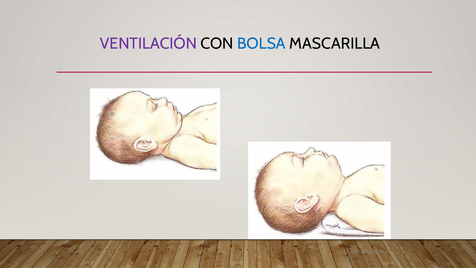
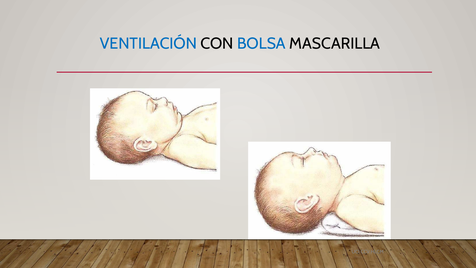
VENTILACIÓN colour: purple -> blue (148, 43)
